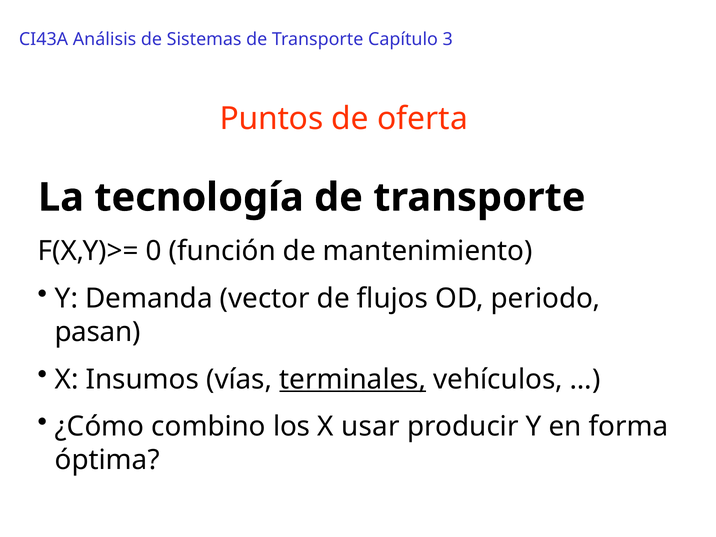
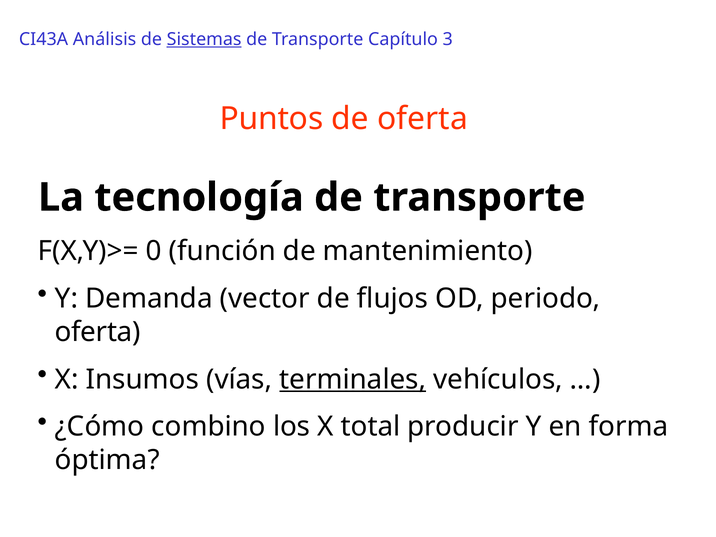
Sistemas underline: none -> present (204, 39)
pasan: pasan -> oferta (98, 332)
usar: usar -> total (371, 427)
